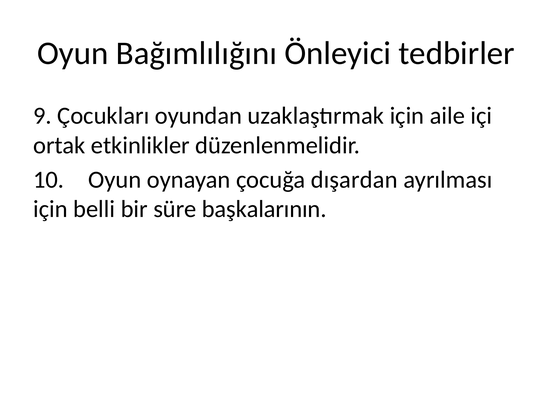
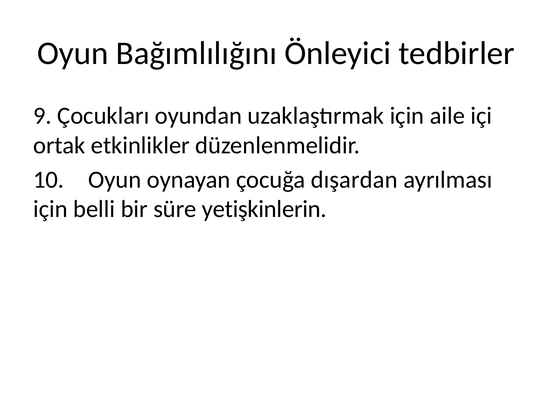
başkalarının: başkalarının -> yetişkinlerin (264, 209)
